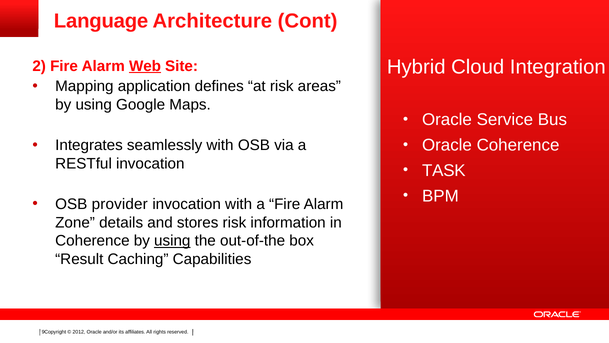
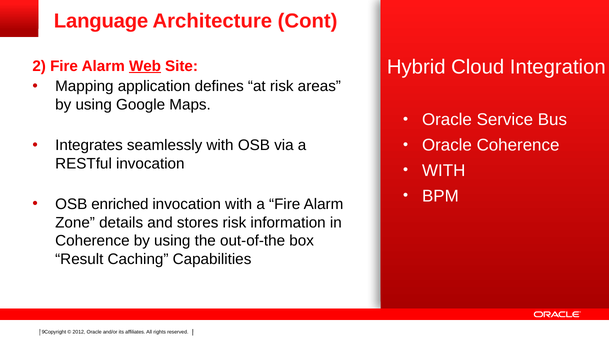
TASK: TASK -> WITH (444, 170)
provider: provider -> enriched (120, 204)
using underline: present -> none (172, 241)
